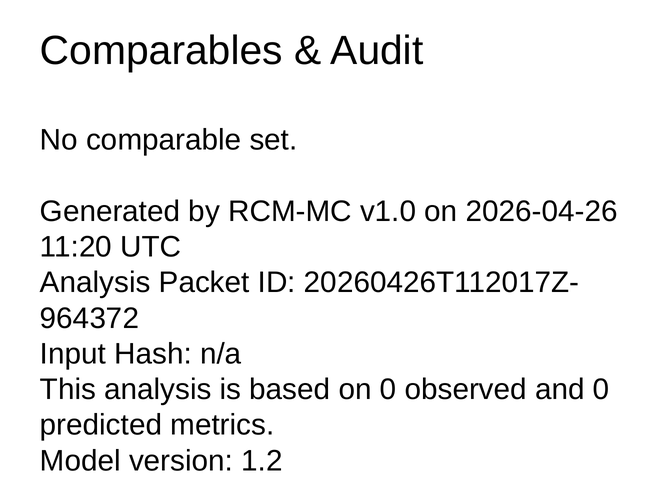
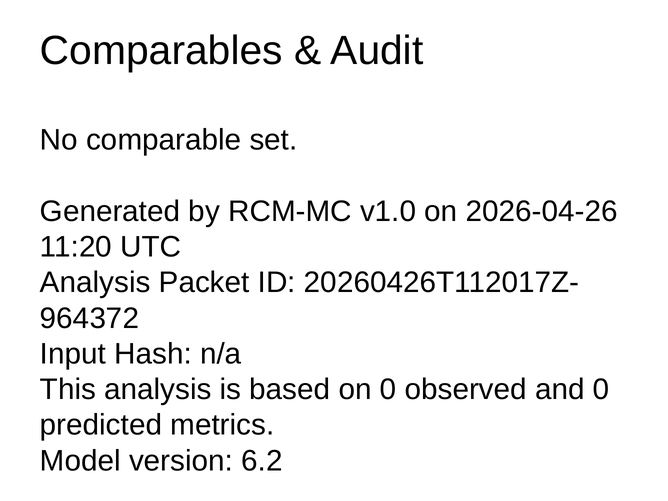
1.2: 1.2 -> 6.2 (262, 461)
